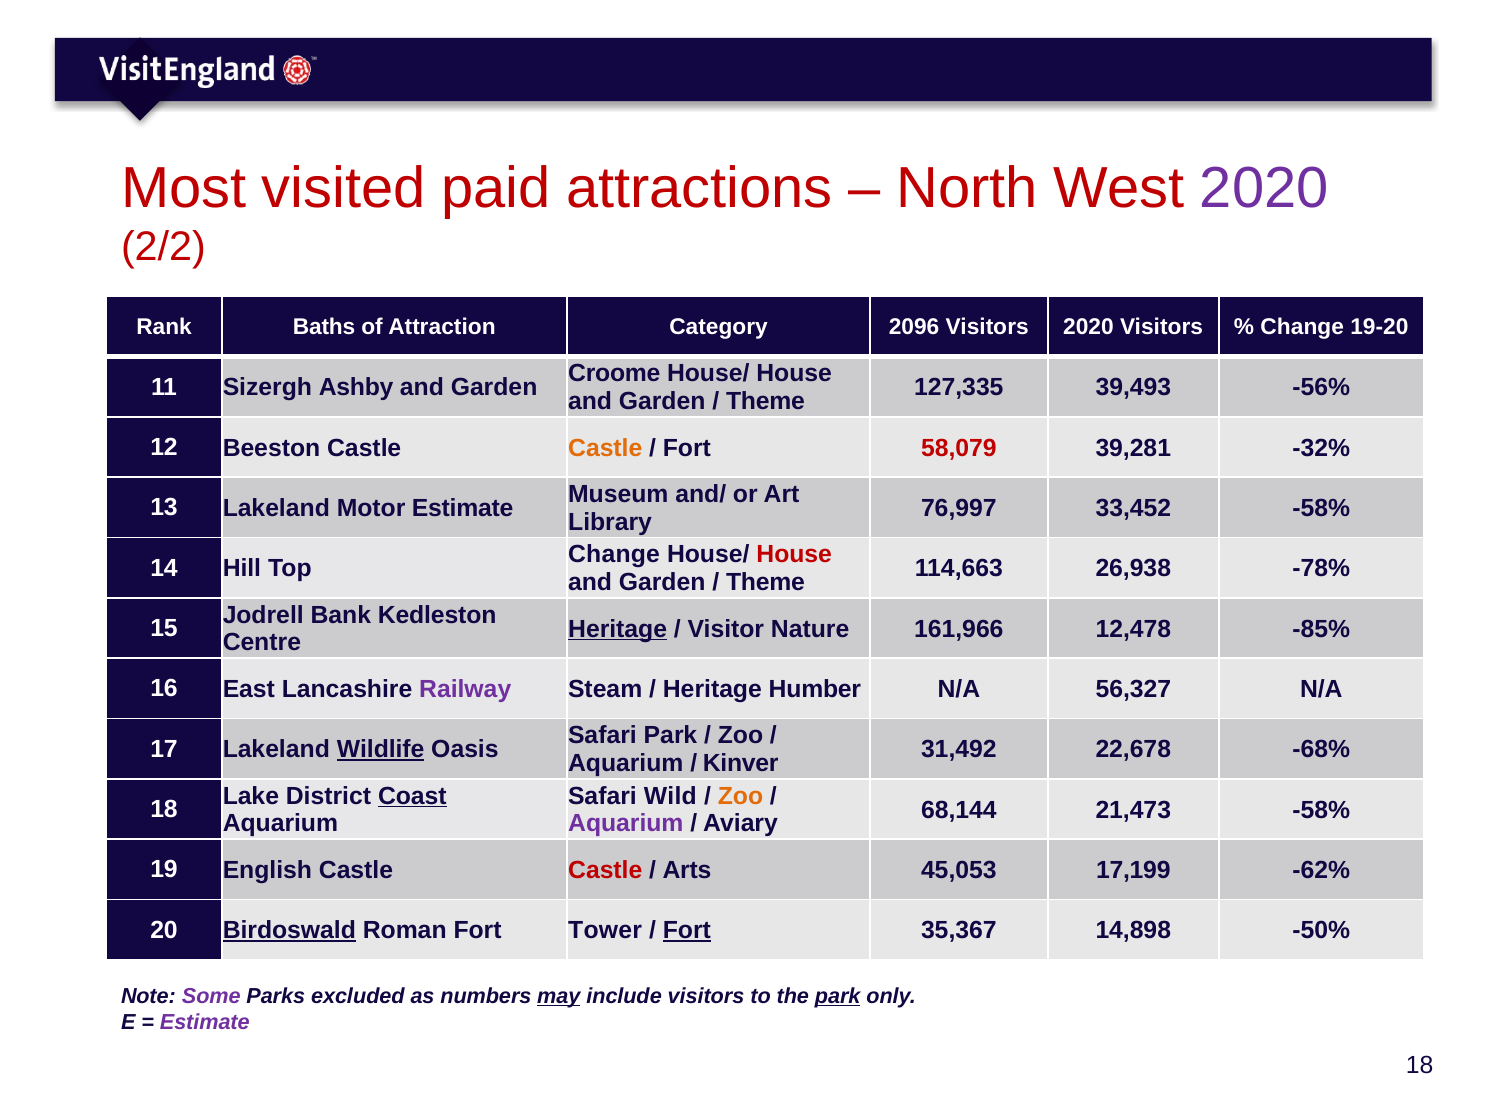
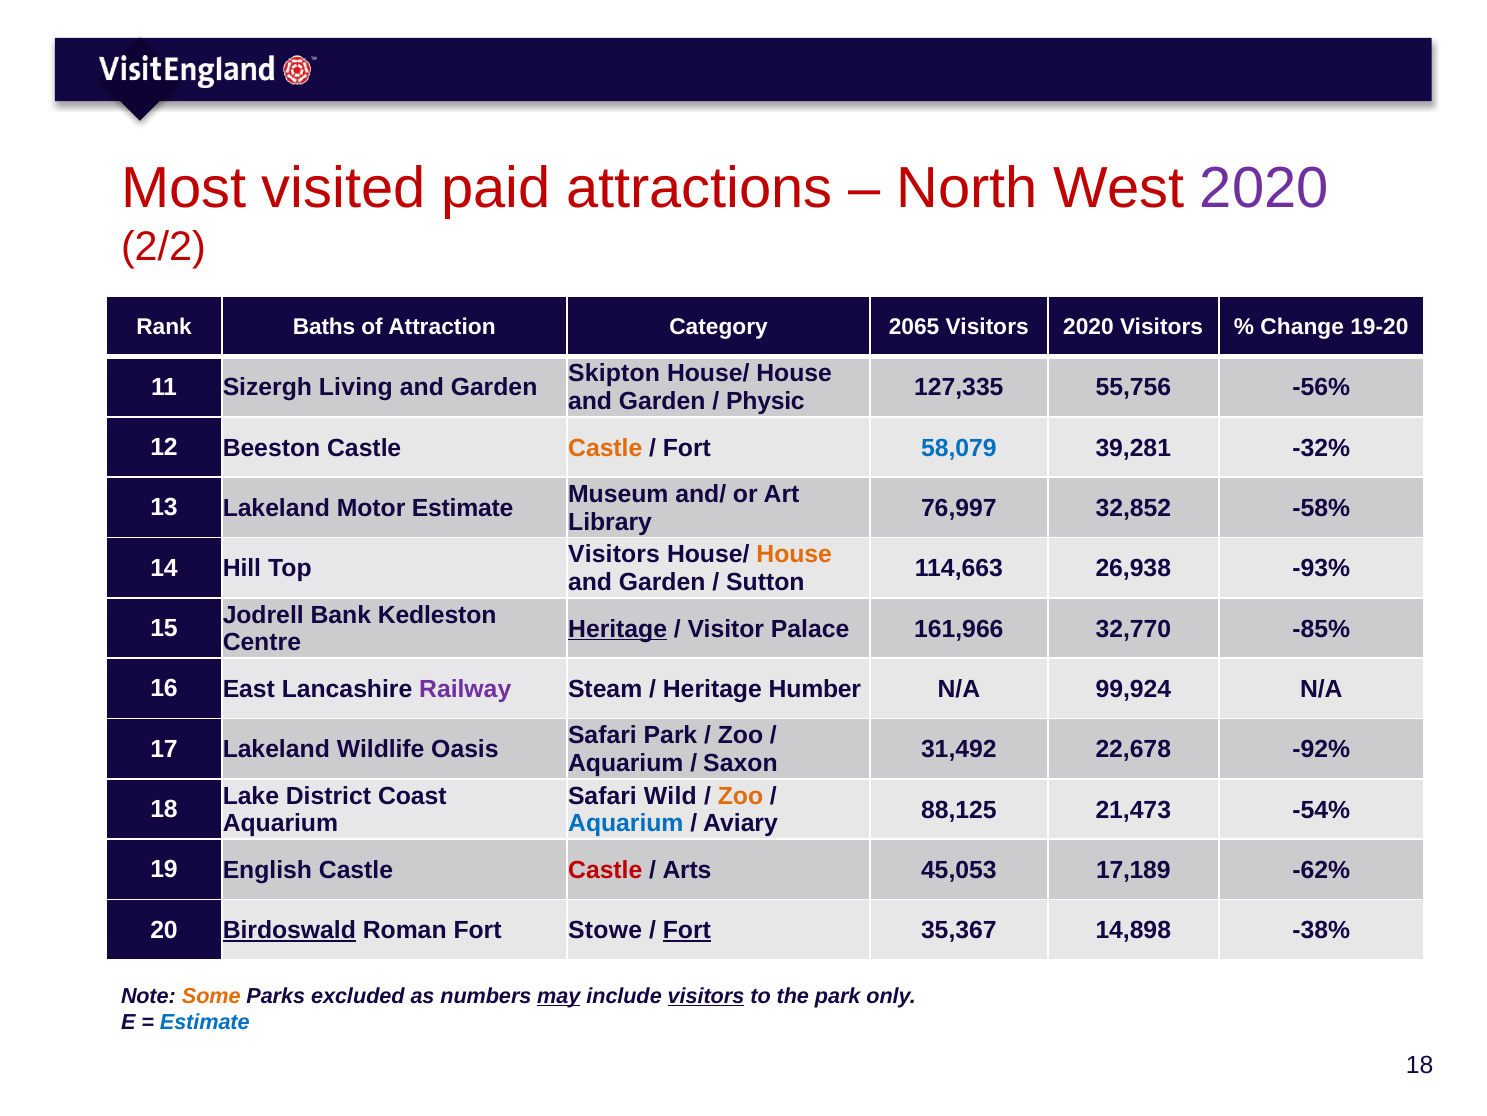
2096: 2096 -> 2065 (914, 326)
Croome: Croome -> Skipton (614, 373)
Ashby: Ashby -> Living (356, 387)
39,493: 39,493 -> 55,756 (1133, 387)
Theme: Theme -> Physic (765, 401)
58,079 colour: red -> blue (959, 448)
33,452: 33,452 -> 32,852 (1133, 508)
Change: Change -> Visitors (614, 554)
House colour: red -> orange (794, 554)
-78%: -78% -> -93% (1321, 568)
Theme: Theme -> Sutton (765, 582)
Nature: Nature -> Palace (810, 628)
12,478: 12,478 -> 32,770 (1133, 628)
56,327: 56,327 -> 99,924 (1133, 689)
Wildlife underline: present -> none (381, 749)
-68%: -68% -> -92% (1321, 749)
Kinver: Kinver -> Saxon (740, 763)
Coast underline: present -> none (412, 795)
68,144: 68,144 -> 88,125 (959, 809)
21,473 -58%: -58% -> -54% (1321, 809)
Aquarium colour: purple -> blue (626, 823)
17,199: 17,199 -> 17,189 (1133, 870)
Tower: Tower -> Stowe (605, 930)
-50%: -50% -> -38% (1321, 930)
Some colour: purple -> orange (211, 995)
visitors underline: none -> present (706, 995)
park underline: present -> none (838, 995)
Estimate colour: purple -> blue (205, 1021)
